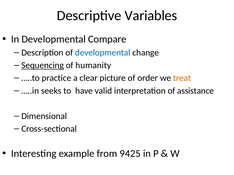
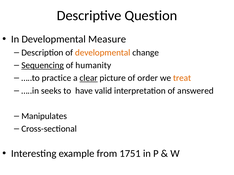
Variables: Variables -> Question (151, 16)
Compare: Compare -> Measure (107, 39)
developmental colour: blue -> orange (103, 53)
clear underline: none -> present (89, 78)
assistance: assistance -> answered (195, 91)
Dimensional: Dimensional -> Manipulates (44, 116)
9425: 9425 -> 1751 (130, 154)
